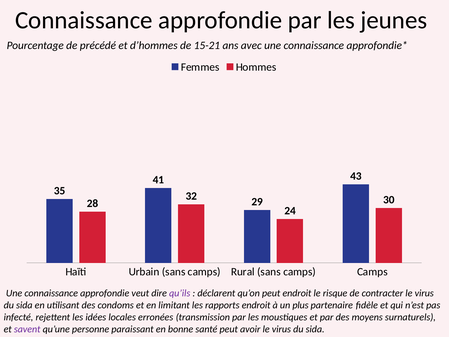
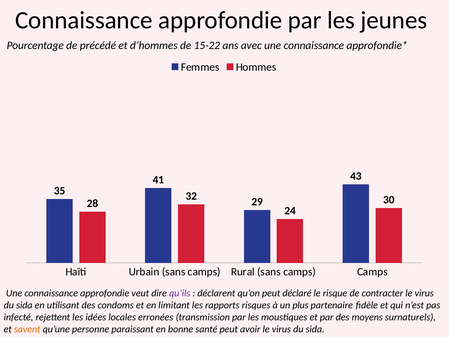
15-21: 15-21 -> 15-22 (207, 45)
peut endroit: endroit -> déclaré (297, 293)
rapports endroit: endroit -> risques (256, 305)
savent colour: purple -> orange (27, 329)
